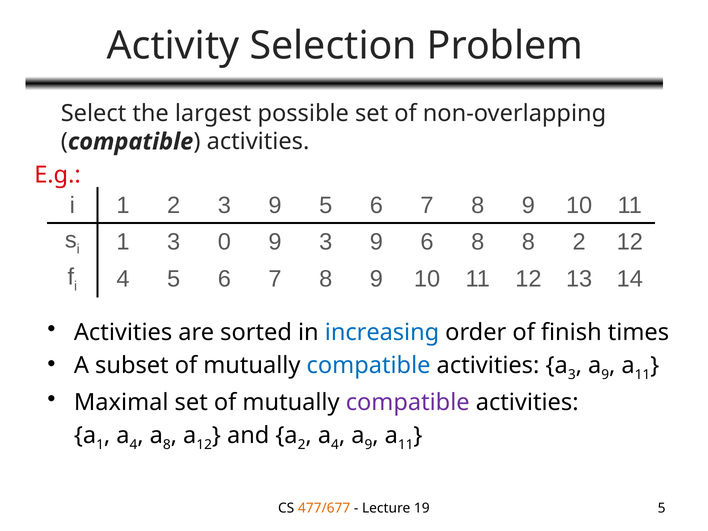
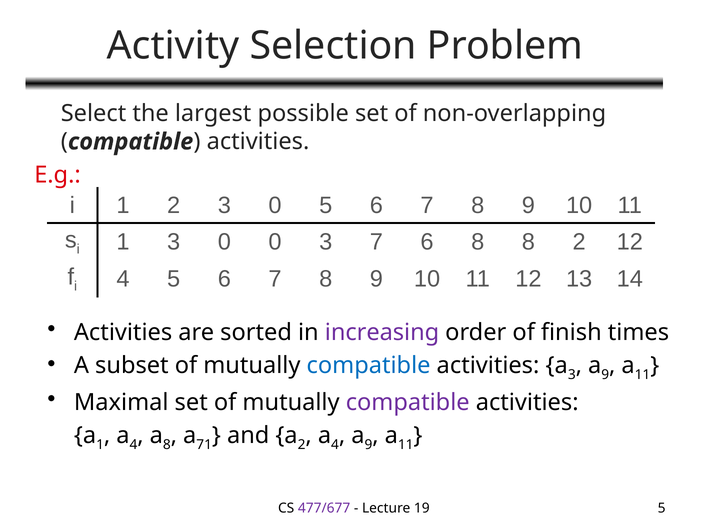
2 3 9: 9 -> 0 (275, 205)
0 9: 9 -> 0 (275, 242)
9: 9 -> 7 (376, 242)
increasing colour: blue -> purple (382, 333)
a 12: 12 -> 71 (204, 445)
477/677 colour: orange -> purple (324, 508)
